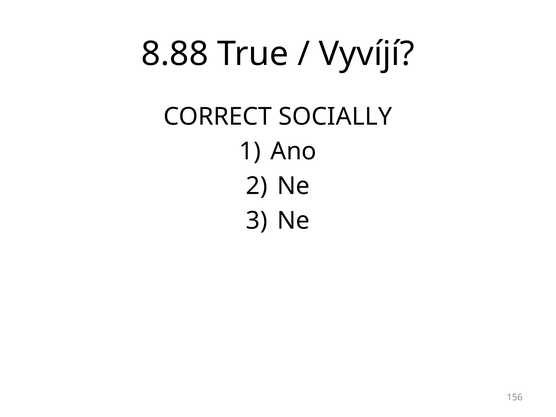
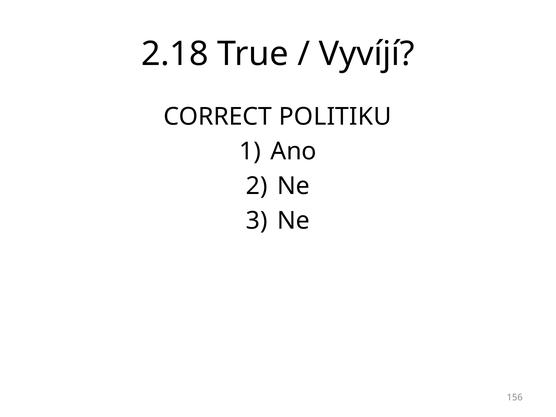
8.88: 8.88 -> 2.18 (175, 54)
SOCIALLY: SOCIALLY -> POLITIKU (335, 117)
